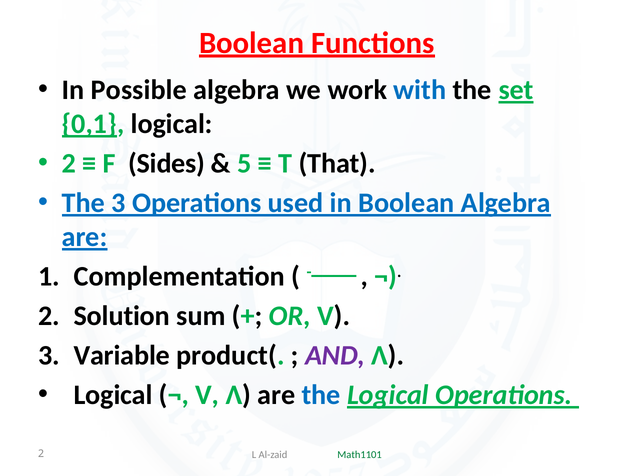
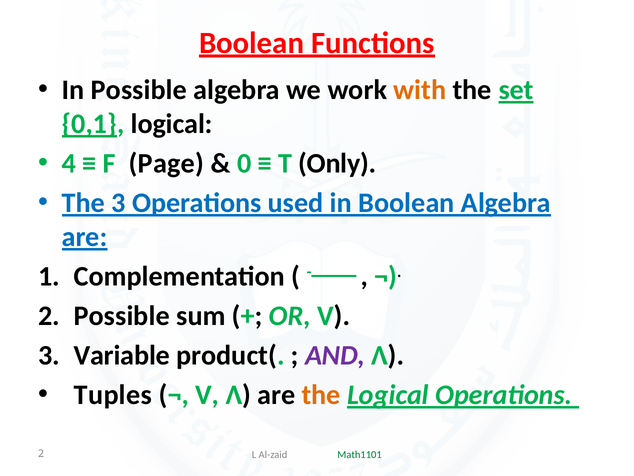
with colour: blue -> orange (420, 90)
2: 2 -> 4 (69, 163)
Sides: Sides -> Page (166, 163)
5: 5 -> 0 (244, 163)
That: That -> Only (337, 163)
2 Solution: Solution -> Possible (122, 316)
Logical: Logical -> Tuples (113, 395)
the colour: blue -> orange (321, 395)
